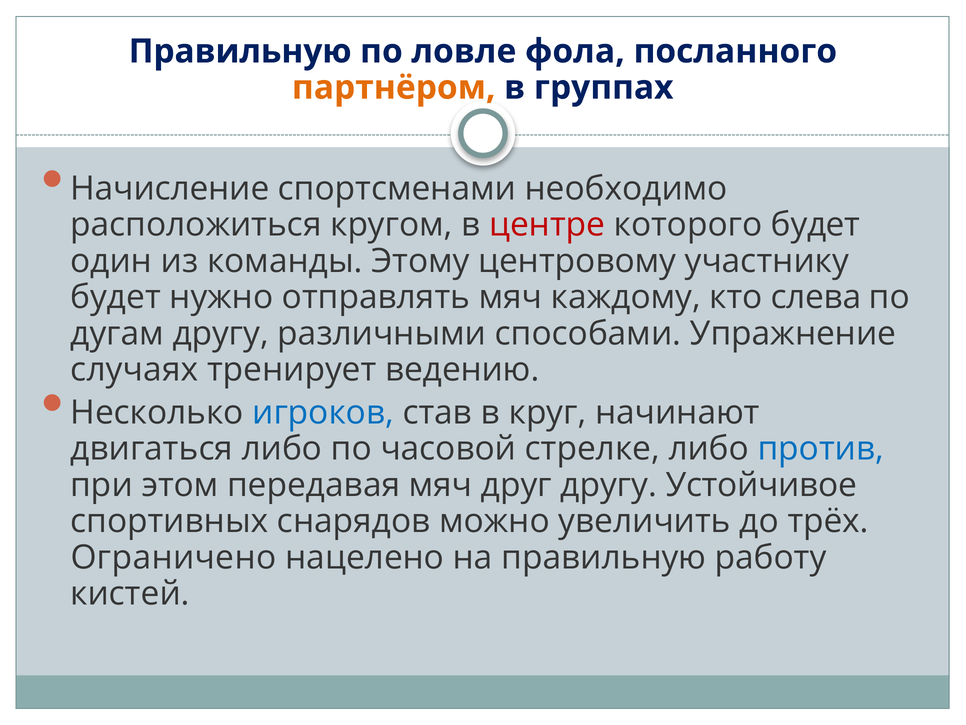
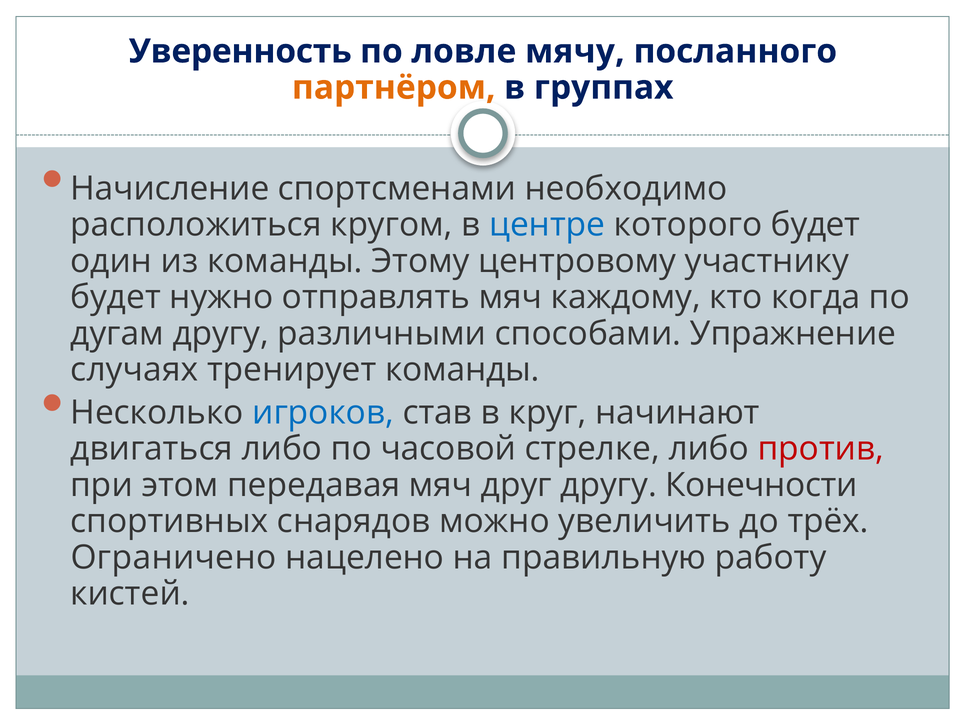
Правильную: Правильную -> Уверенность (240, 51)
фола: фола -> мячу (575, 51)
центре colour: red -> blue (547, 225)
слева: слева -> когда (816, 297)
тренирует ведению: ведению -> команды (462, 370)
против colour: blue -> red (821, 449)
Устойчивое: Устойчивое -> Конечности (761, 485)
